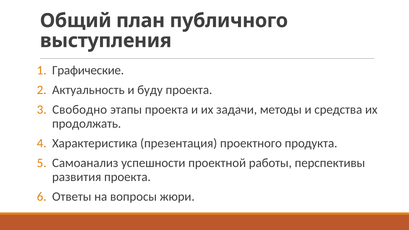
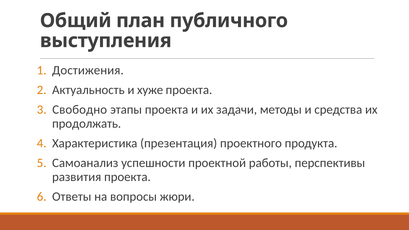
Графические: Графические -> Достижения (88, 70)
буду: буду -> хуже (150, 90)
